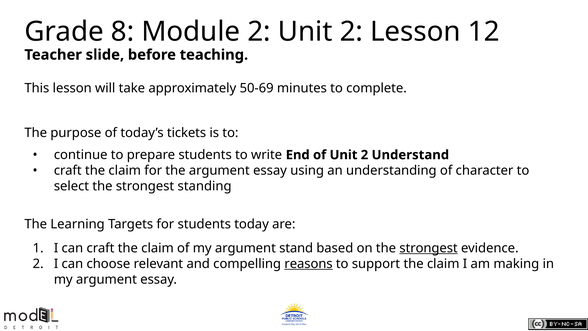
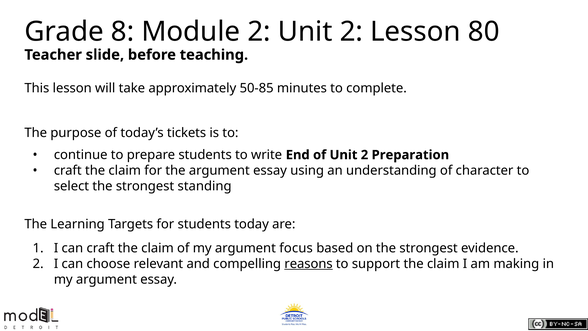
12: 12 -> 80 (484, 32)
50-69: 50-69 -> 50-85 (257, 88)
Understand: Understand -> Preparation (410, 155)
stand: stand -> focus (296, 248)
strongest underline: present -> none (429, 248)
